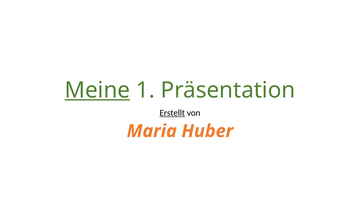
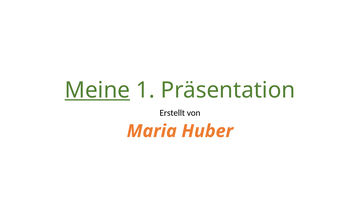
Erstellt underline: present -> none (172, 113)
